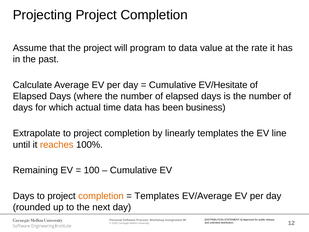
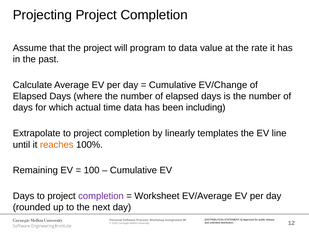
EV/Hesitate: EV/Hesitate -> EV/Change (223, 85)
business: business -> including (206, 108)
completion colour: orange -> purple (101, 196)
Templates: Templates -> Worksheet (157, 196)
